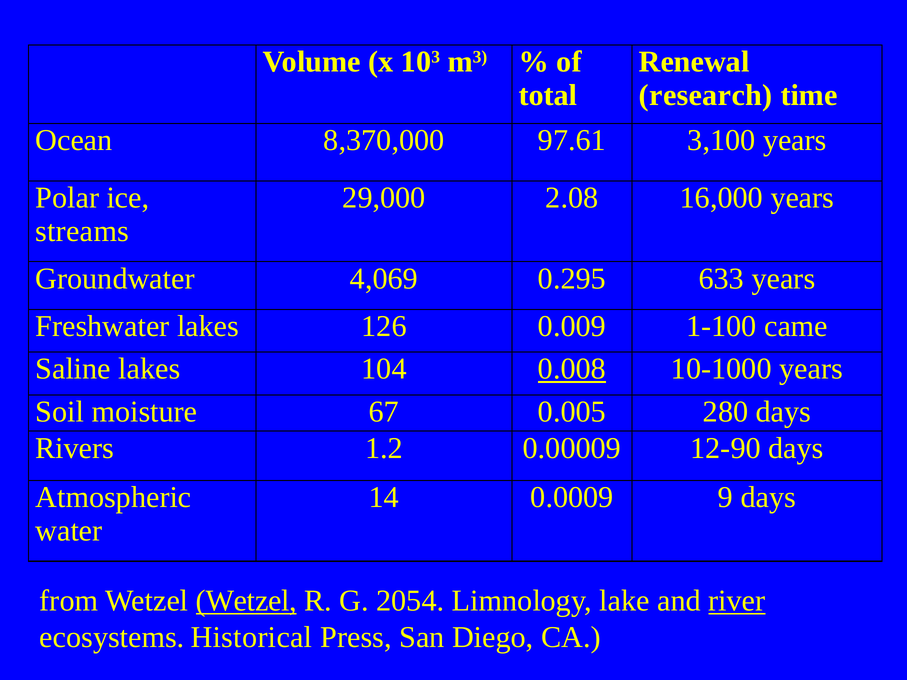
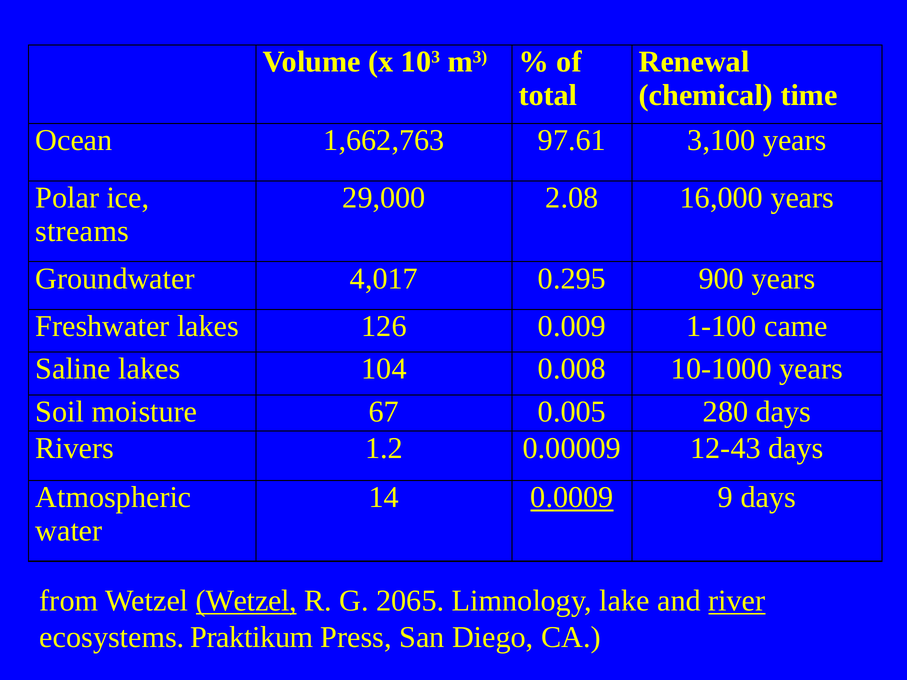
research: research -> chemical (706, 95)
8,370,000: 8,370,000 -> 1,662,763 (384, 141)
4,069: 4,069 -> 4,017 (384, 279)
633: 633 -> 900 (721, 279)
0.008 underline: present -> none (572, 369)
12-90: 12-90 -> 12-43 (725, 448)
0.0009 underline: none -> present (572, 498)
2054: 2054 -> 2065 (410, 601)
Historical: Historical -> Praktikum (252, 637)
